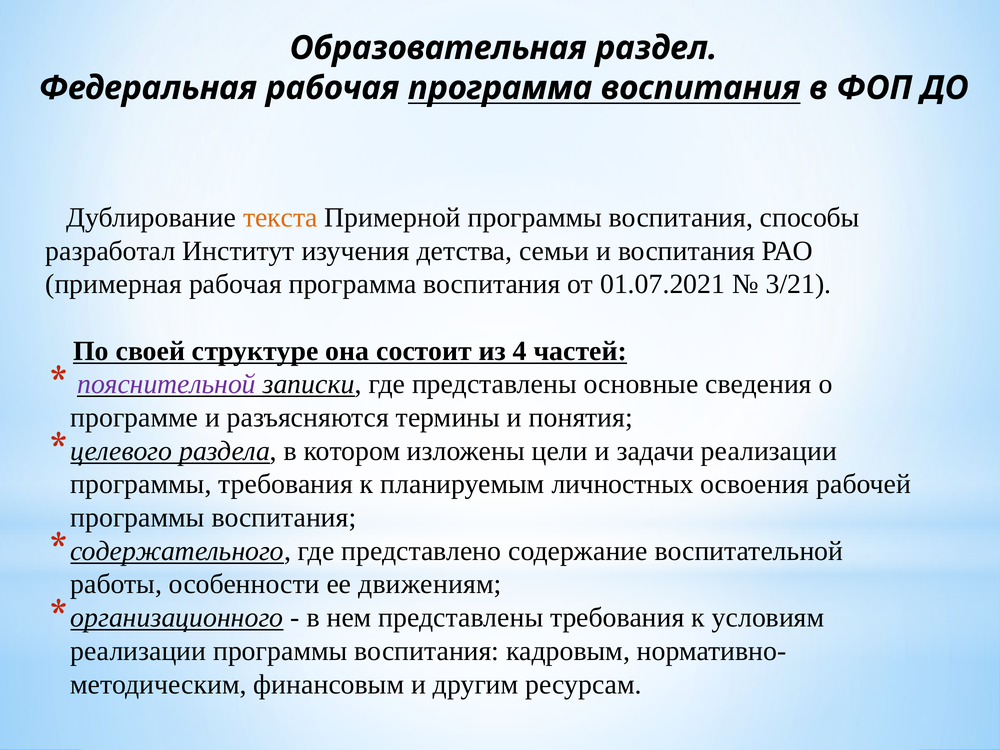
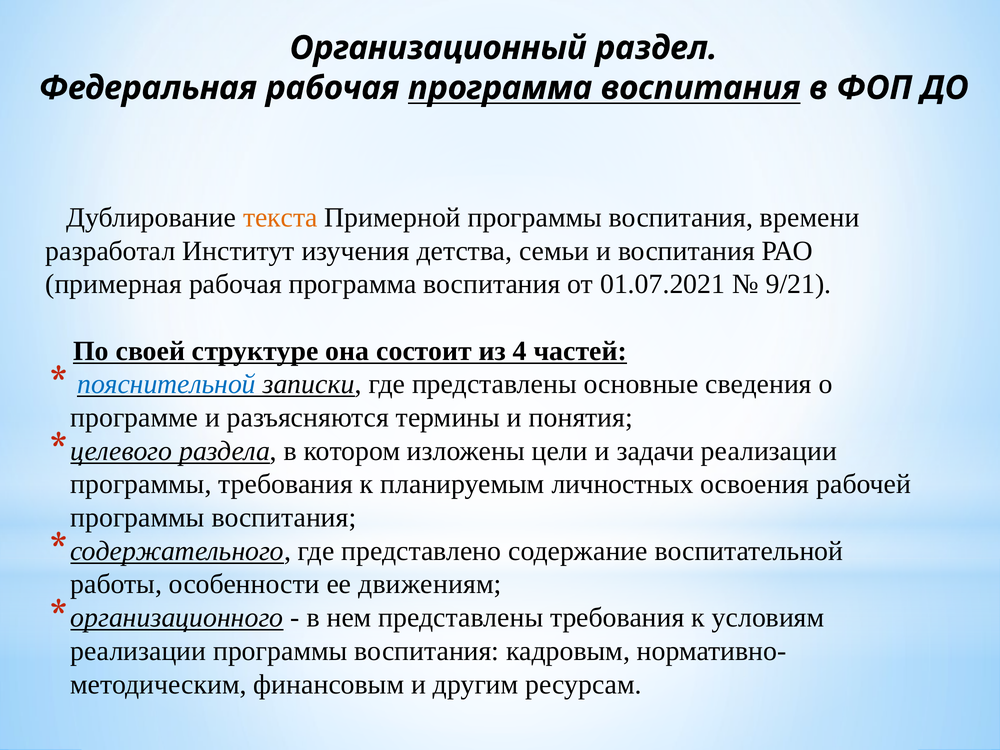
Образовательная: Образовательная -> Организационный (438, 48)
способы: способы -> времени (810, 217)
3/21: 3/21 -> 9/21 (798, 284)
пояснительной colour: purple -> blue (167, 384)
